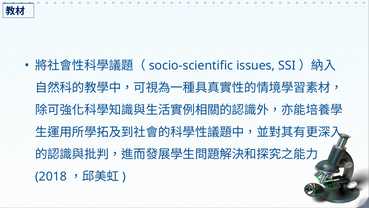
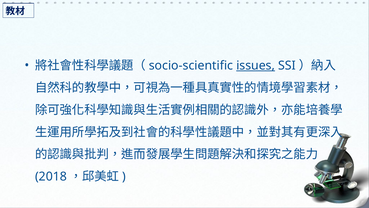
issues underline: none -> present (256, 65)
